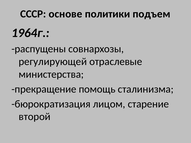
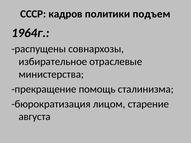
основе: основе -> кадров (66, 14)
регулирующей: регулирующей -> избирательное (53, 62)
второй: второй -> августа (35, 117)
